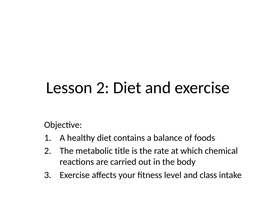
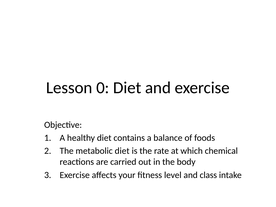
Lesson 2: 2 -> 0 (103, 88)
metabolic title: title -> diet (122, 151)
